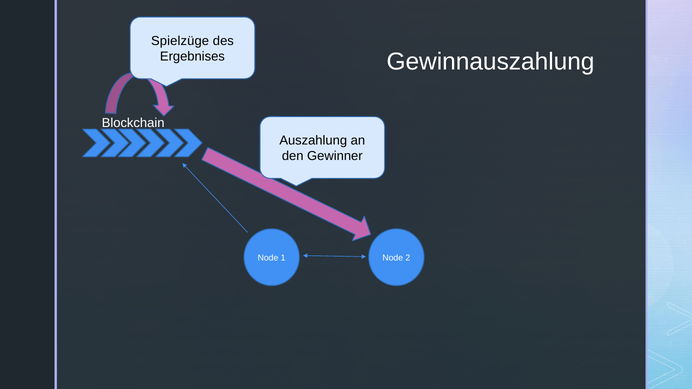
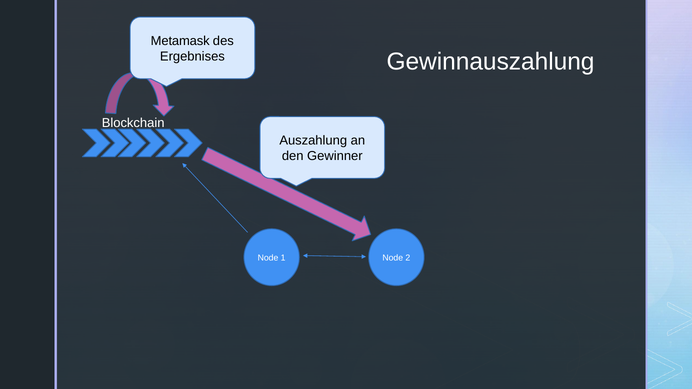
Spielzüge: Spielzüge -> Metamask (180, 41)
